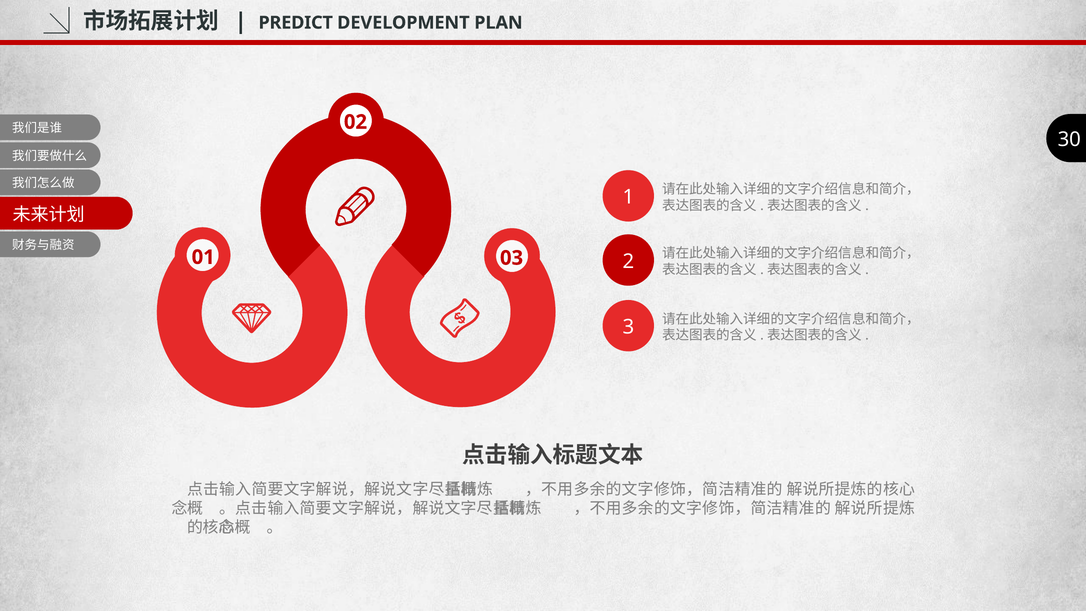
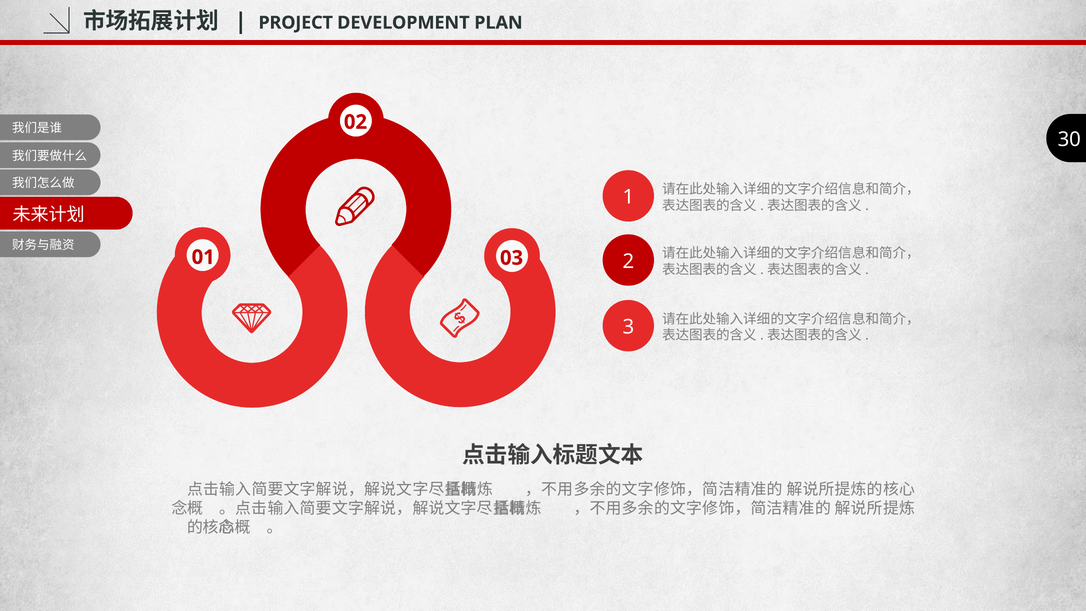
PREDICT: PREDICT -> PROJECT (296, 23)
